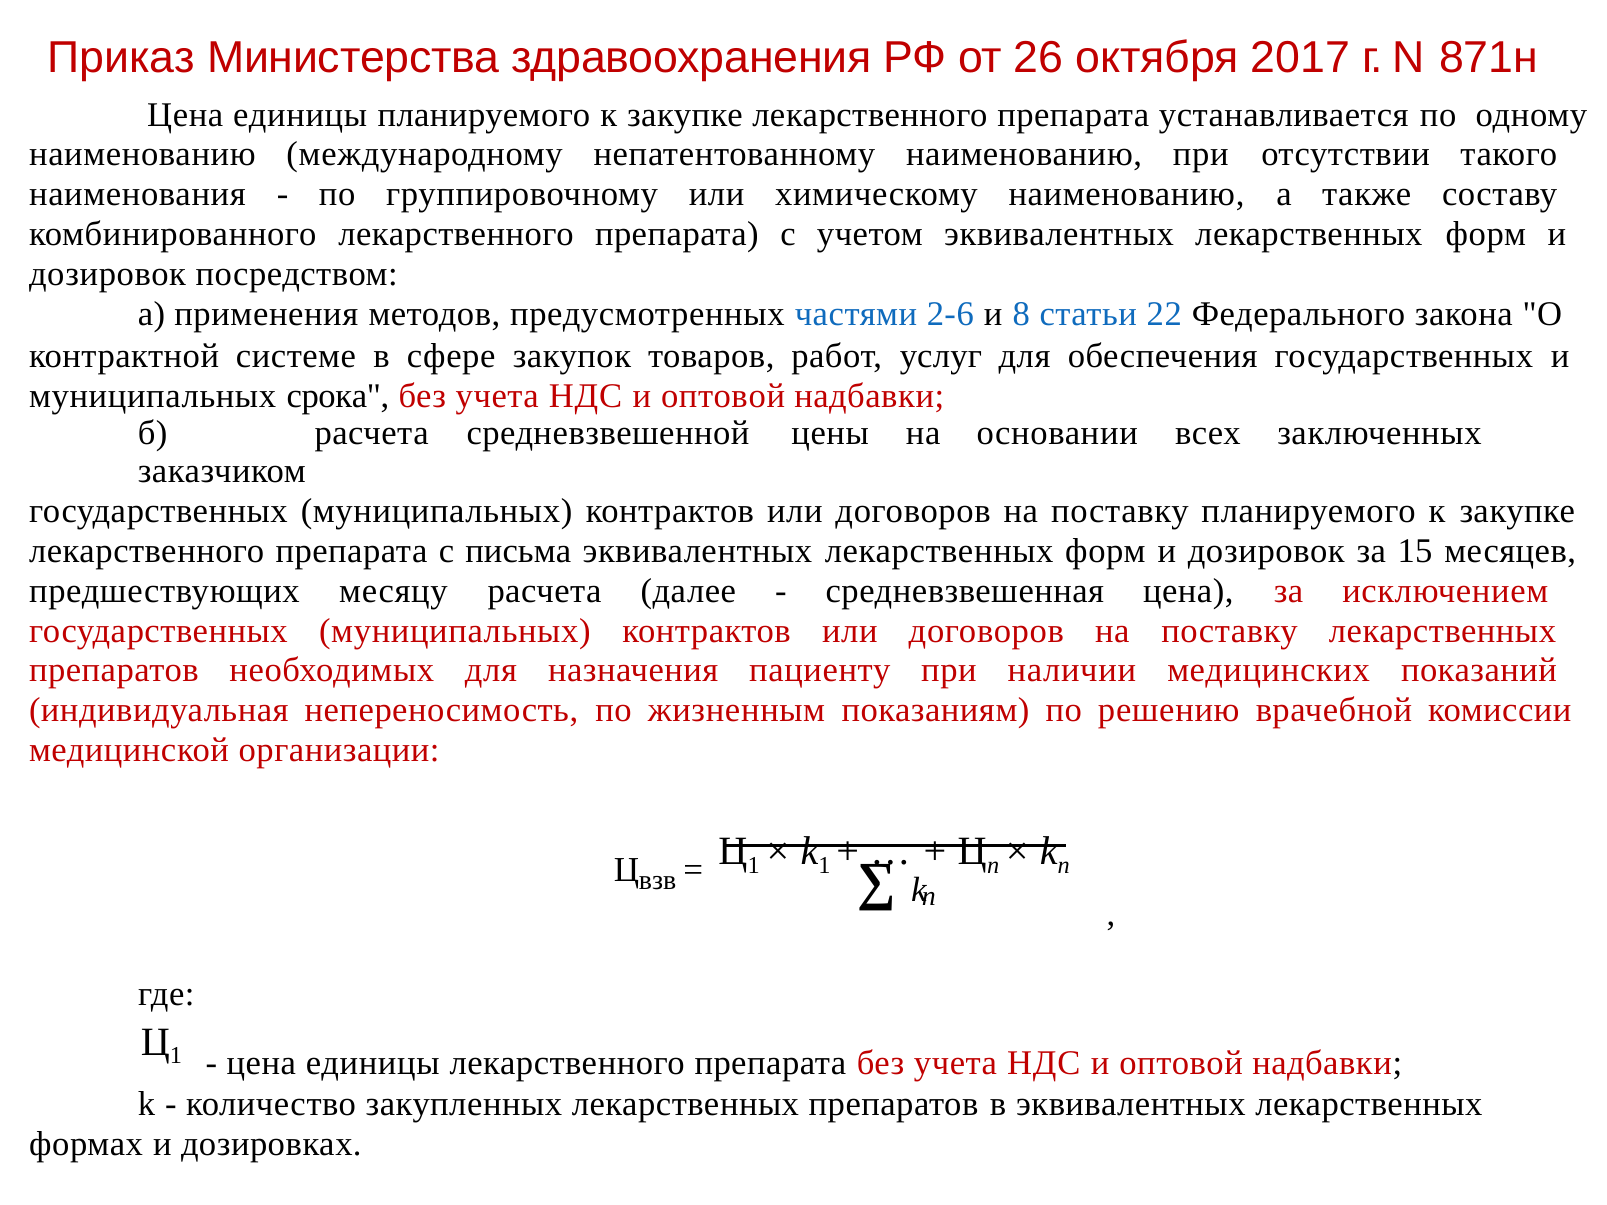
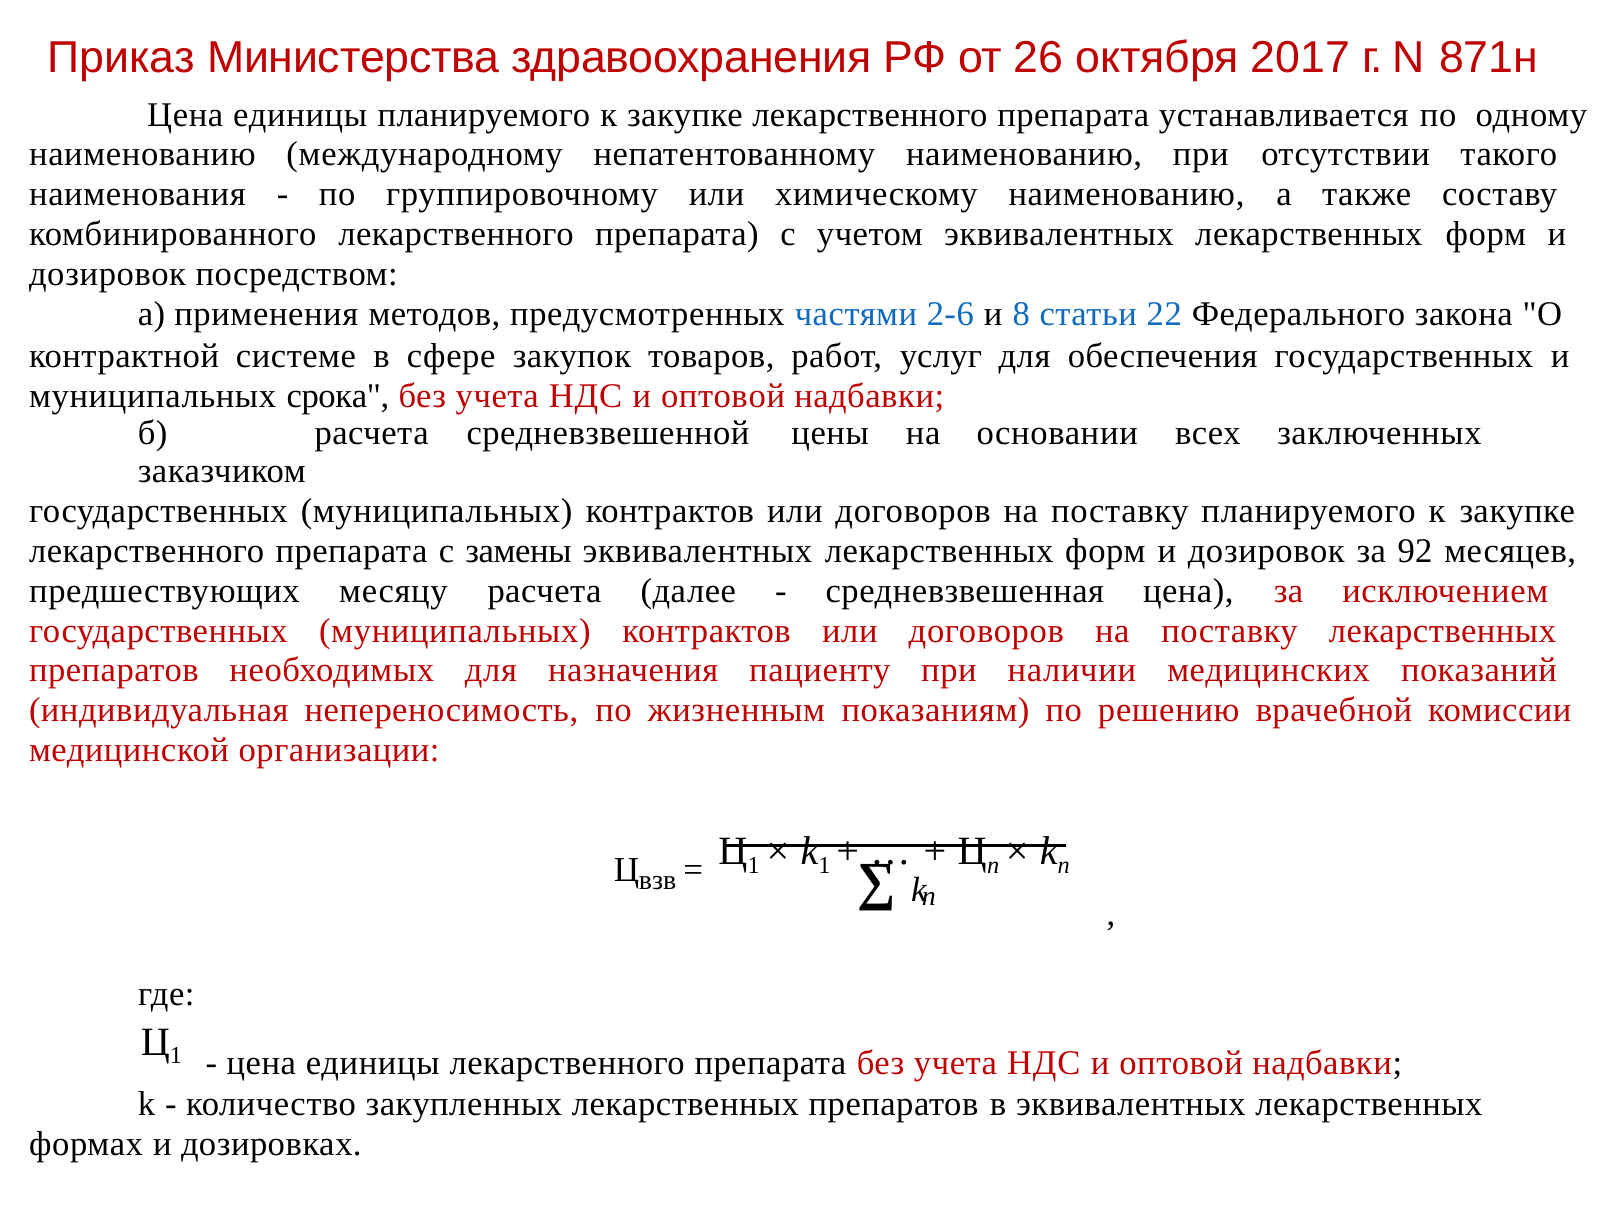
письма: письма -> замены (518, 551)
15: 15 -> 92 (1415, 551)
